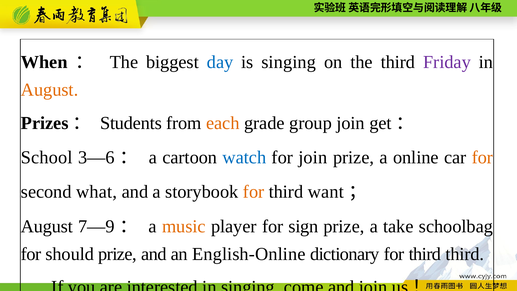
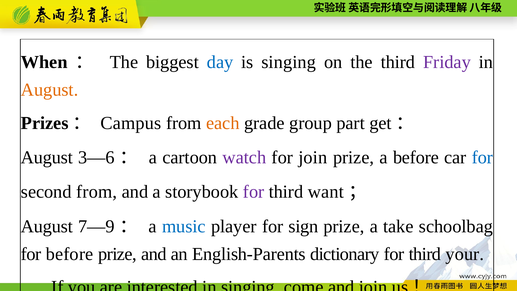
Students: Students -> Campus (131, 123)
group join: join -> part (351, 123)
School: School -> August (47, 157)
watch colour: blue -> purple (244, 157)
a online: online -> before (416, 157)
for colour: orange -> blue (482, 157)
second what: what -> from (97, 192)
for colour: orange -> purple (254, 192)
music colour: orange -> blue (184, 226)
for should: should -> before (70, 254)
English-Online: English-Online -> English-Parents (249, 254)
third third: third -> your (465, 254)
